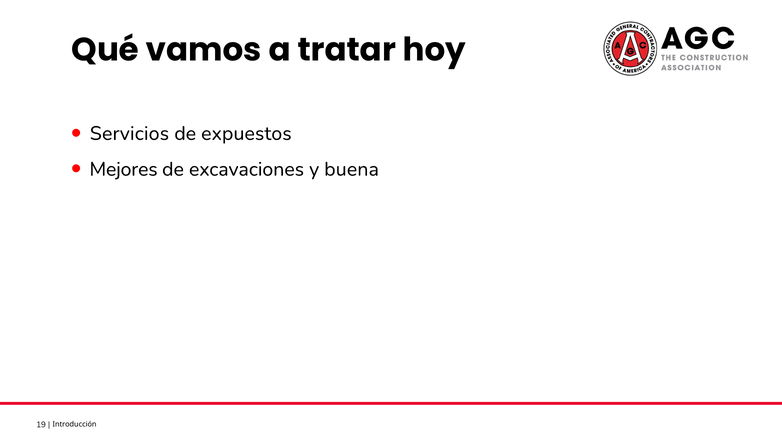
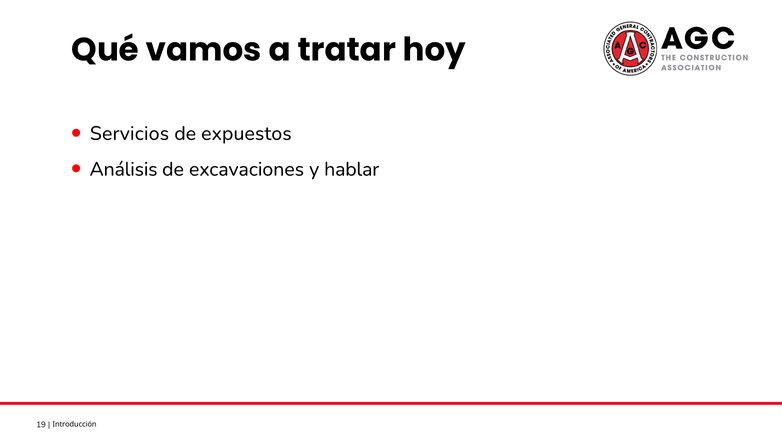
Mejores: Mejores -> Análisis (124, 169)
buena: buena -> hablar (352, 169)
